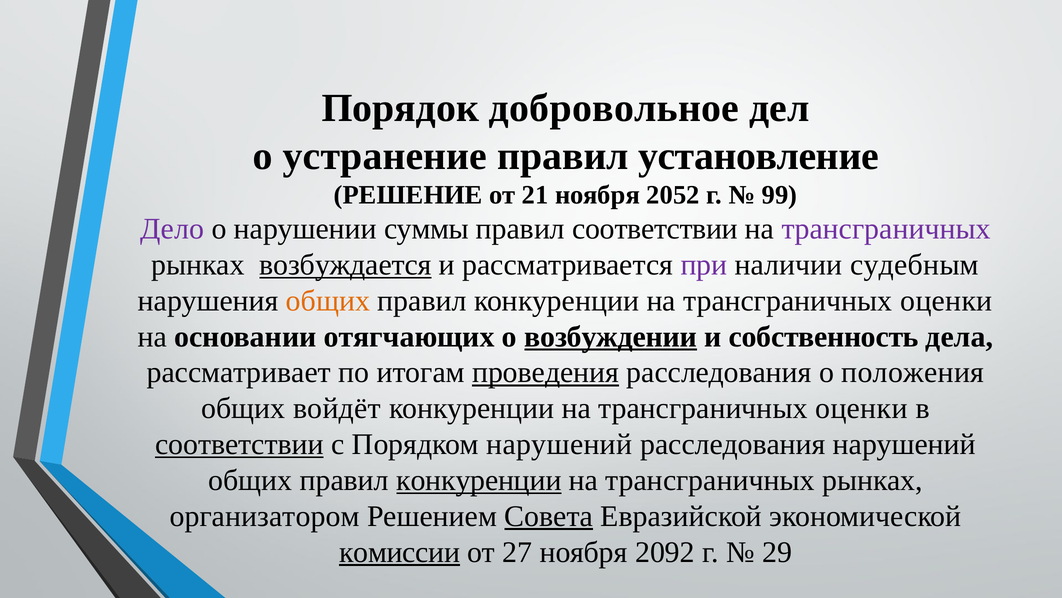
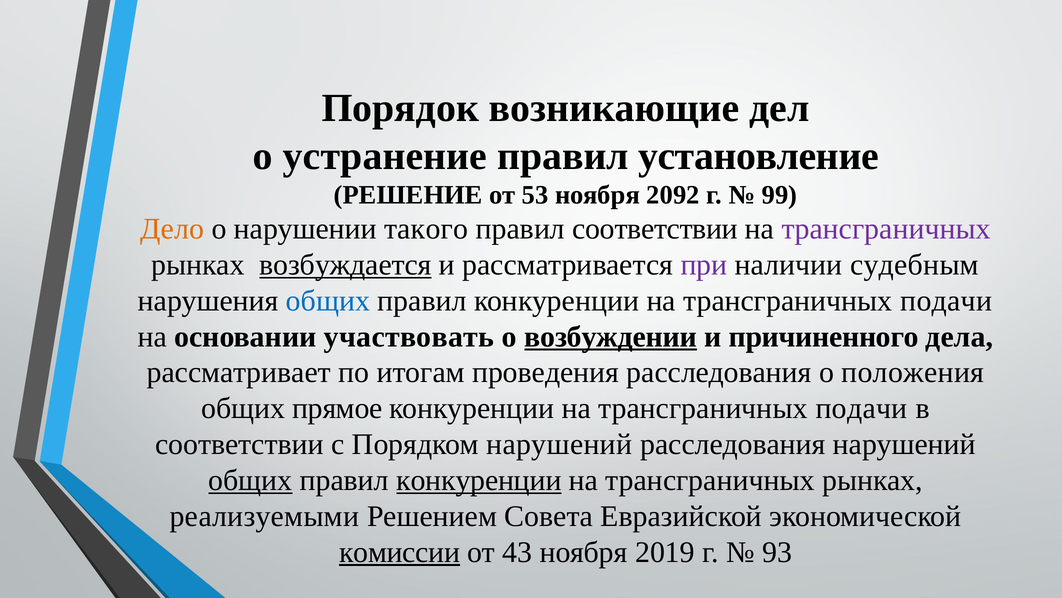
добровольное: добровольное -> возникающие (614, 108)
21: 21 -> 53 (535, 195)
2052: 2052 -> 2092 (673, 195)
Дело colour: purple -> orange (172, 229)
суммы: суммы -> такого (426, 229)
общих colour: orange -> blue (328, 300)
оценки: оценки -> подачи (946, 300)
отягчающих: отягчающих -> участвовать (409, 336)
собственность: собственность -> причиненного (824, 336)
проведения underline: present -> none (546, 372)
войдёт: войдёт -> прямое (337, 408)
оценки: оценки -> подачи (861, 408)
соответствии underline: present -> none (239, 444)
общих underline: none -> present (250, 480)
организатором: организатором -> реализуемыми (264, 516)
Совета underline: present -> none (549, 516)
27: 27 -> 43 (517, 552)
2092: 2092 -> 2019 (665, 552)
29: 29 -> 93 (777, 552)
